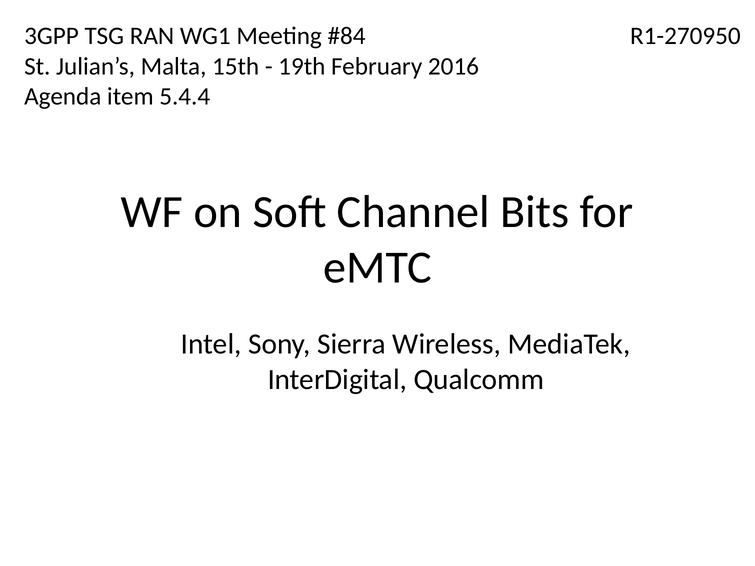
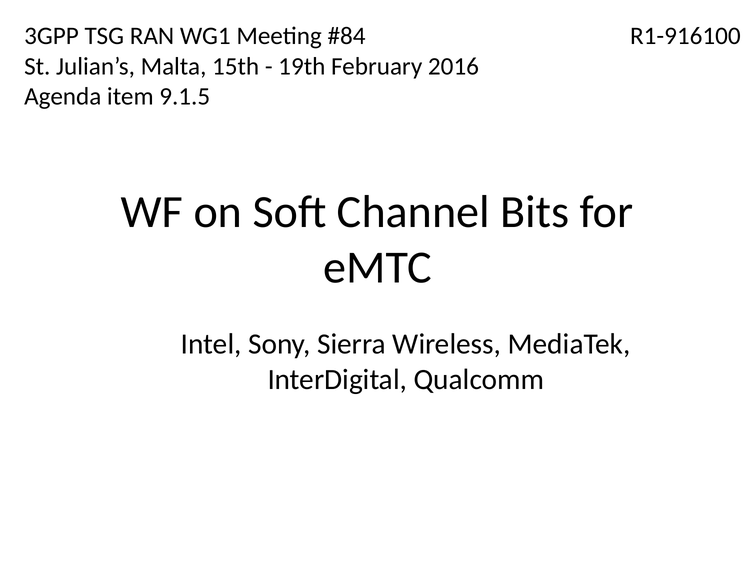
R1-270950: R1-270950 -> R1-916100 (685, 36)
5.4.4: 5.4.4 -> 9.1.5 (185, 97)
